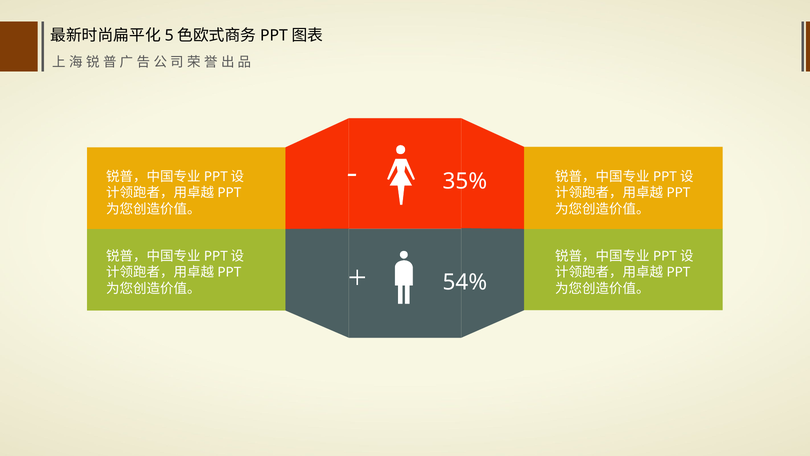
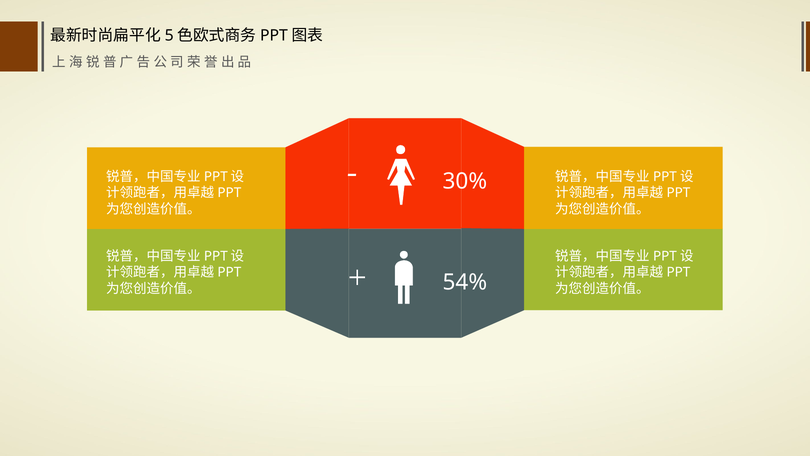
35%: 35% -> 30% (465, 181)
